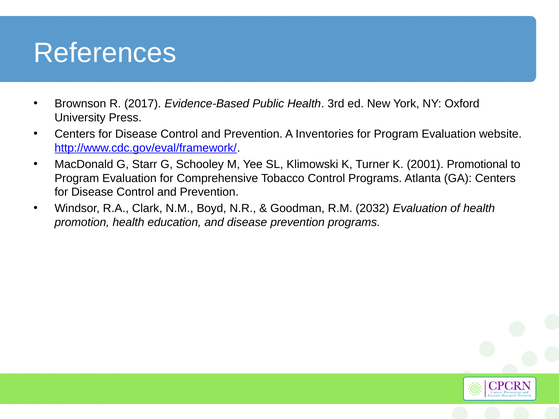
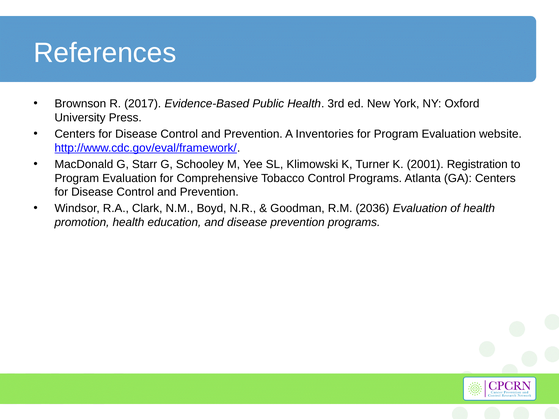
Promotional: Promotional -> Registration (477, 164)
2032: 2032 -> 2036 (372, 209)
